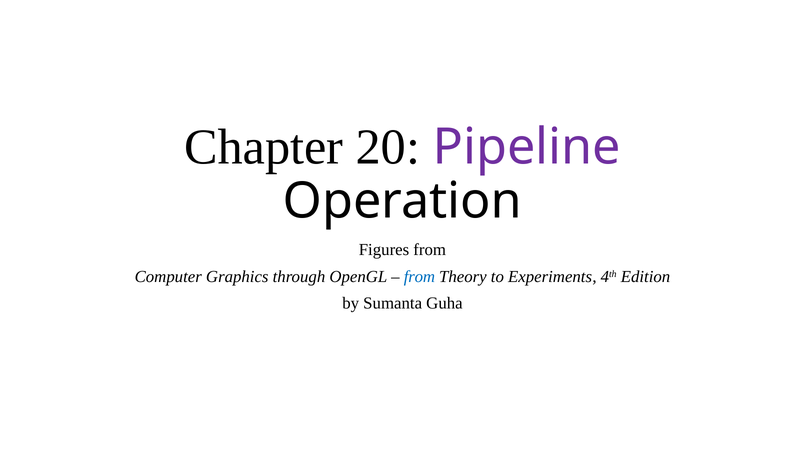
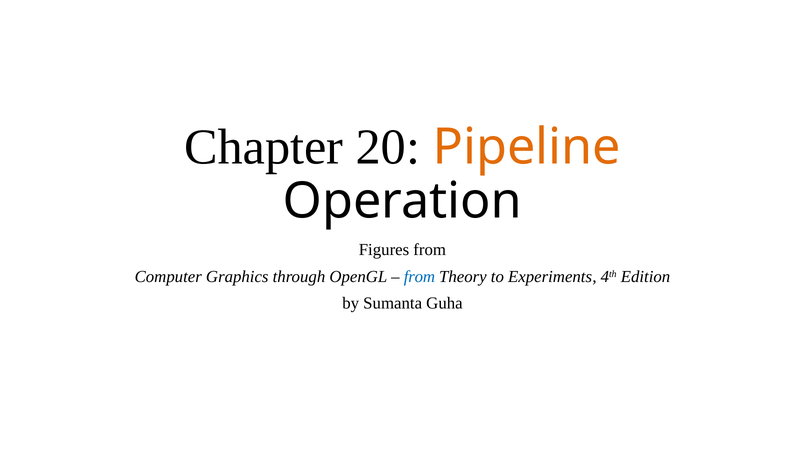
Pipeline colour: purple -> orange (527, 147)
